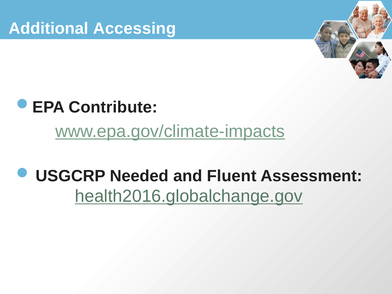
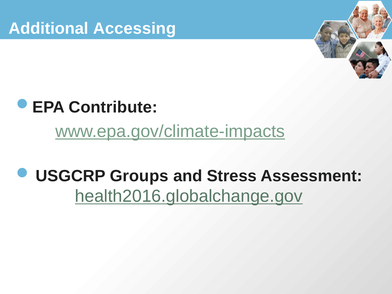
Needed: Needed -> Groups (139, 176)
Fluent: Fluent -> Stress (232, 176)
